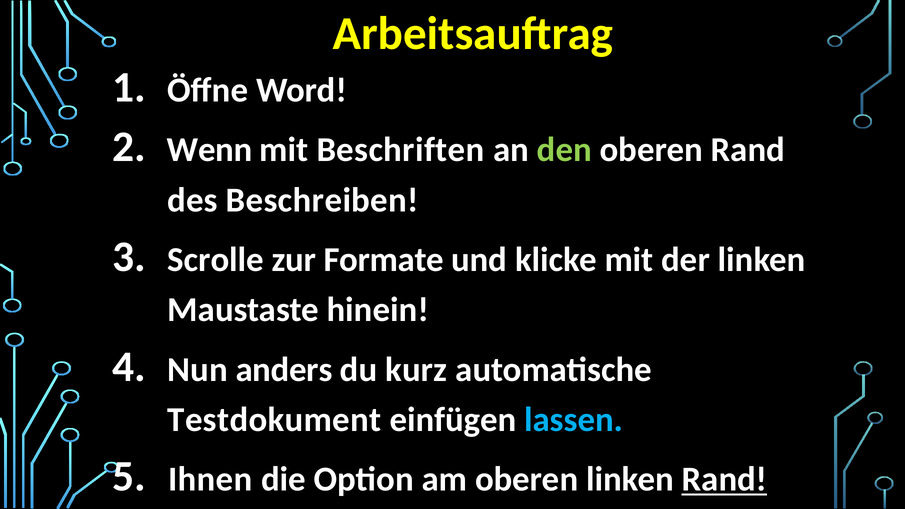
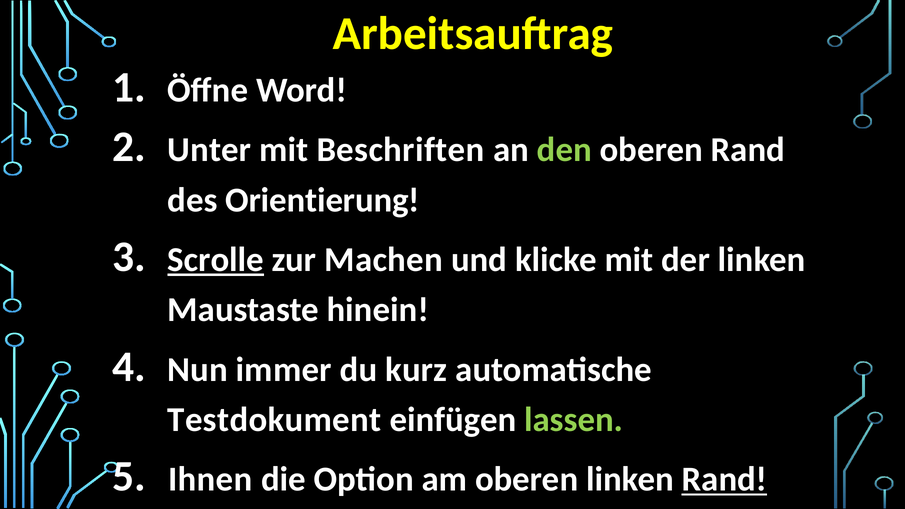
Wenn: Wenn -> Unter (209, 150)
Beschreiben: Beschreiben -> Orientierung (323, 200)
Scrolle underline: none -> present (216, 260)
Formate: Formate -> Machen (384, 260)
anders: anders -> immer (284, 370)
lassen colour: light blue -> light green (574, 420)
